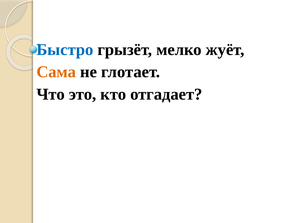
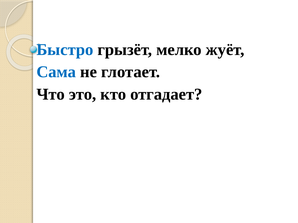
Сама colour: orange -> blue (56, 72)
